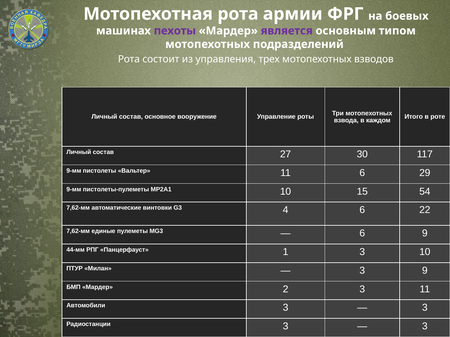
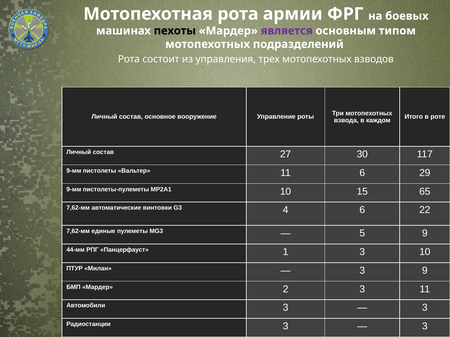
пехоты colour: purple -> black (175, 31)
54: 54 -> 65 (425, 192)
6: 6 -> 5 (362, 234)
